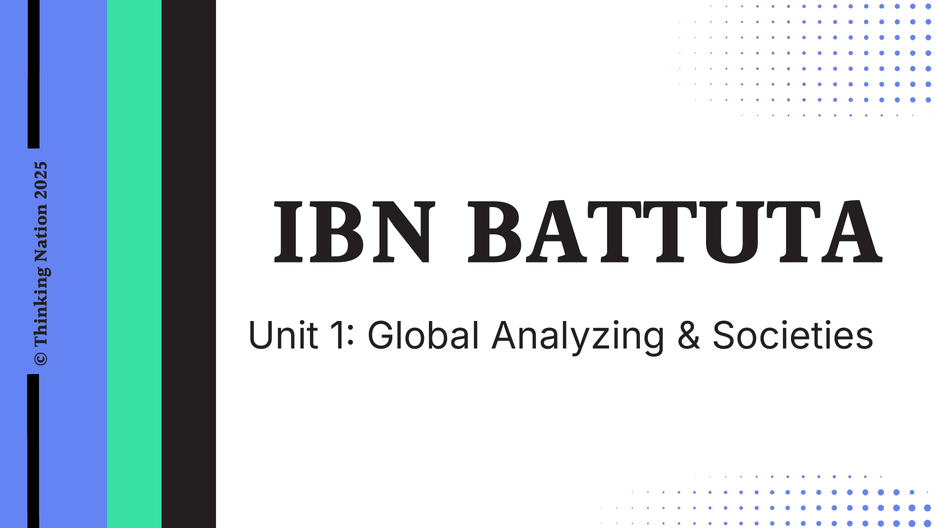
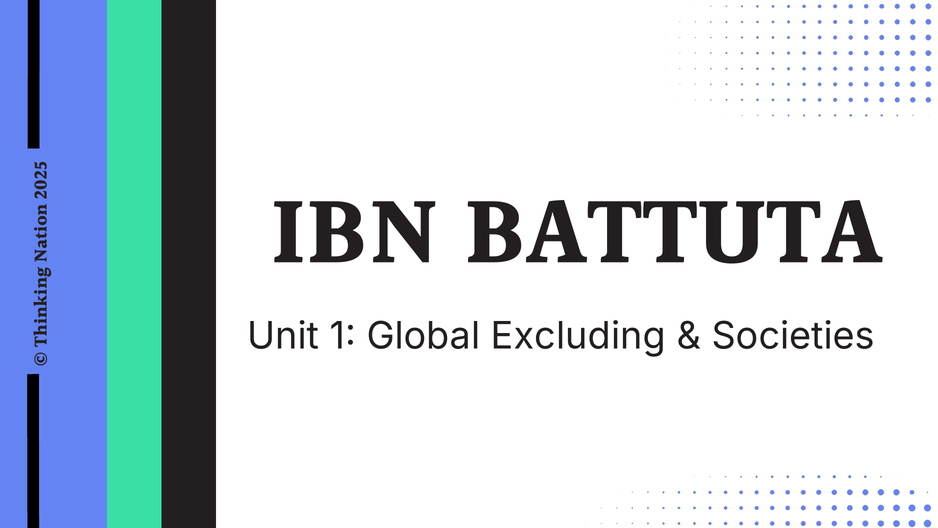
Analyzing: Analyzing -> Excluding (578, 336)
